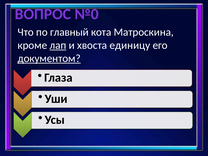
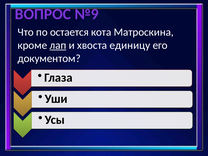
№0: №0 -> №9 (87, 14)
главный: главный -> остается (69, 32)
документом underline: present -> none (49, 58)
